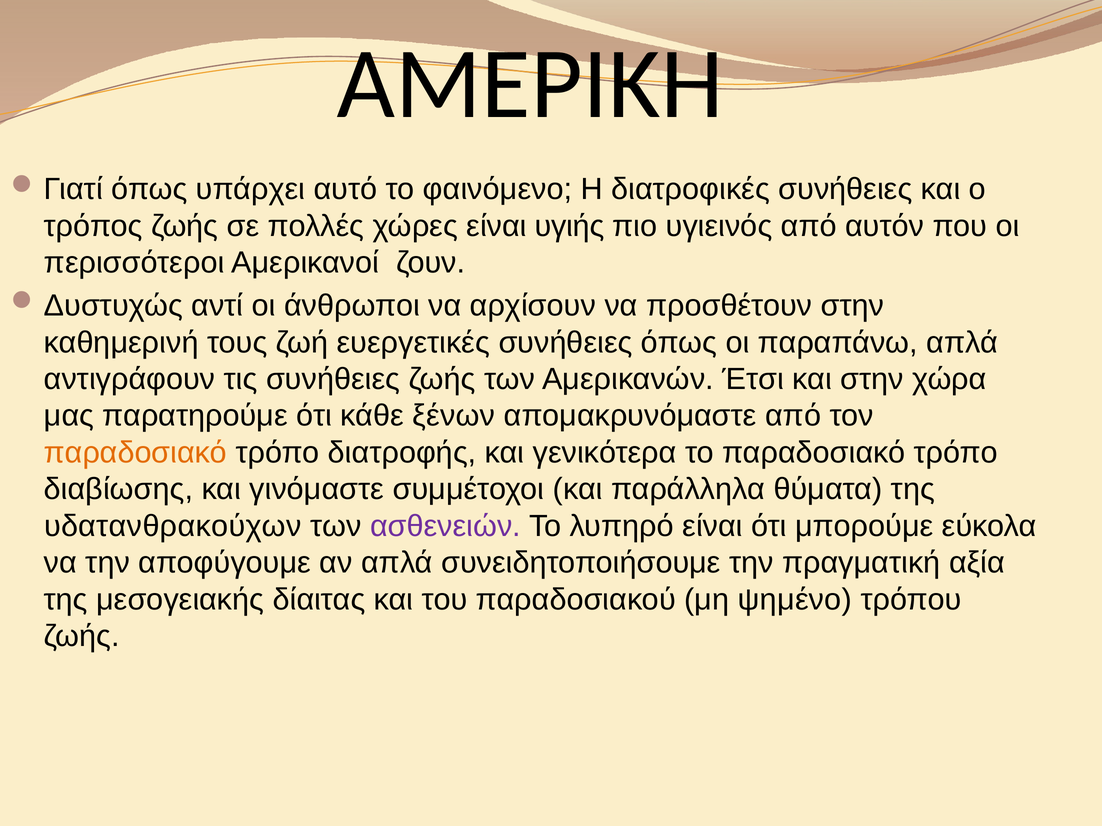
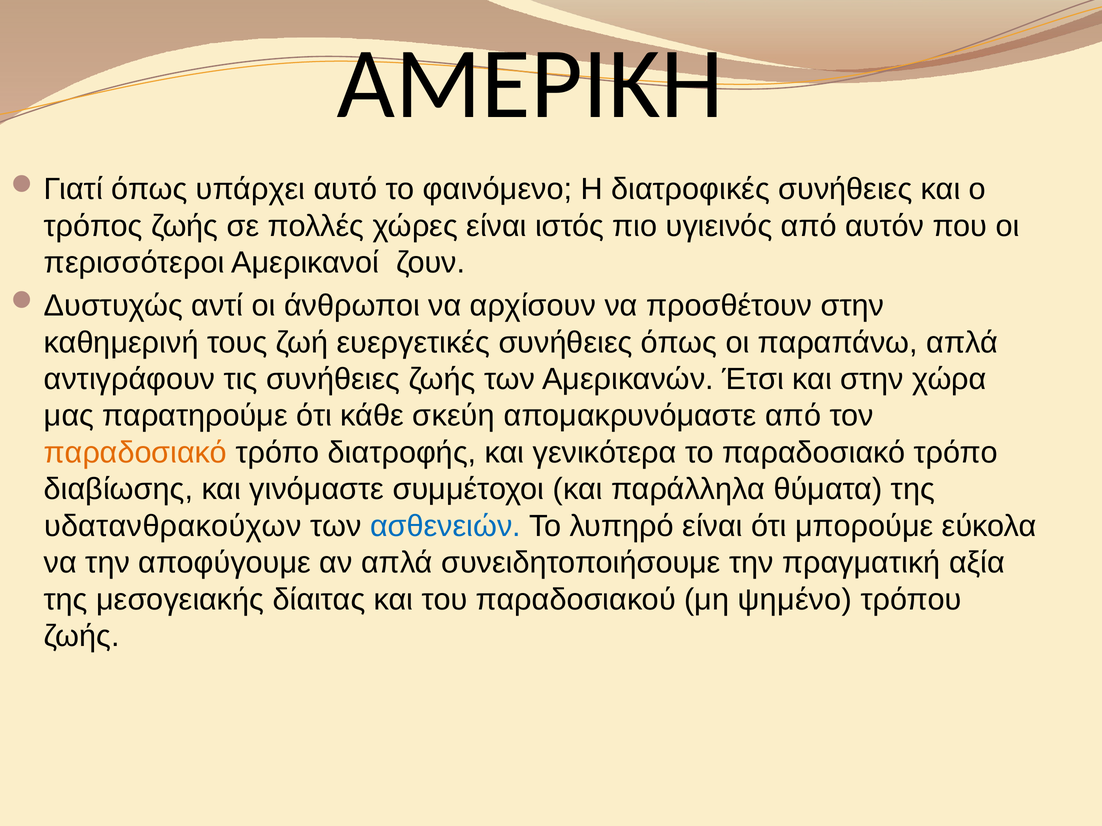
υγιής: υγιής -> ιστός (570, 226)
ξένων: ξένων -> σκεύη (454, 416)
ασθενειών colour: purple -> blue (445, 526)
